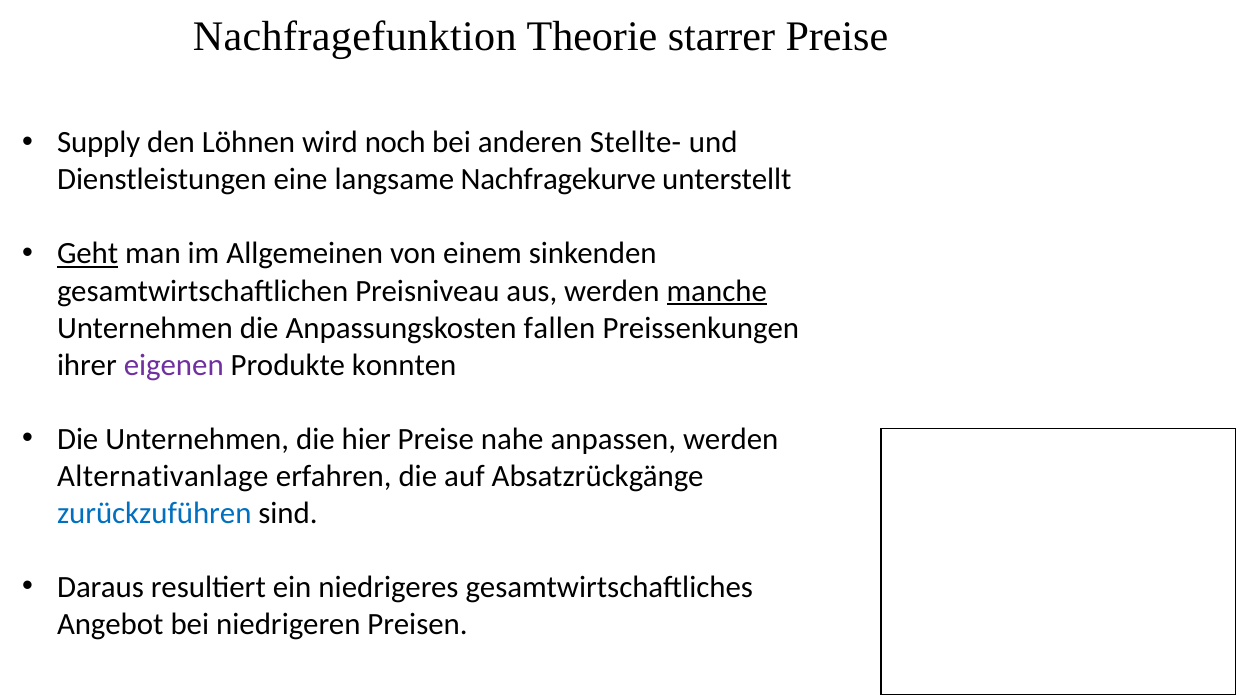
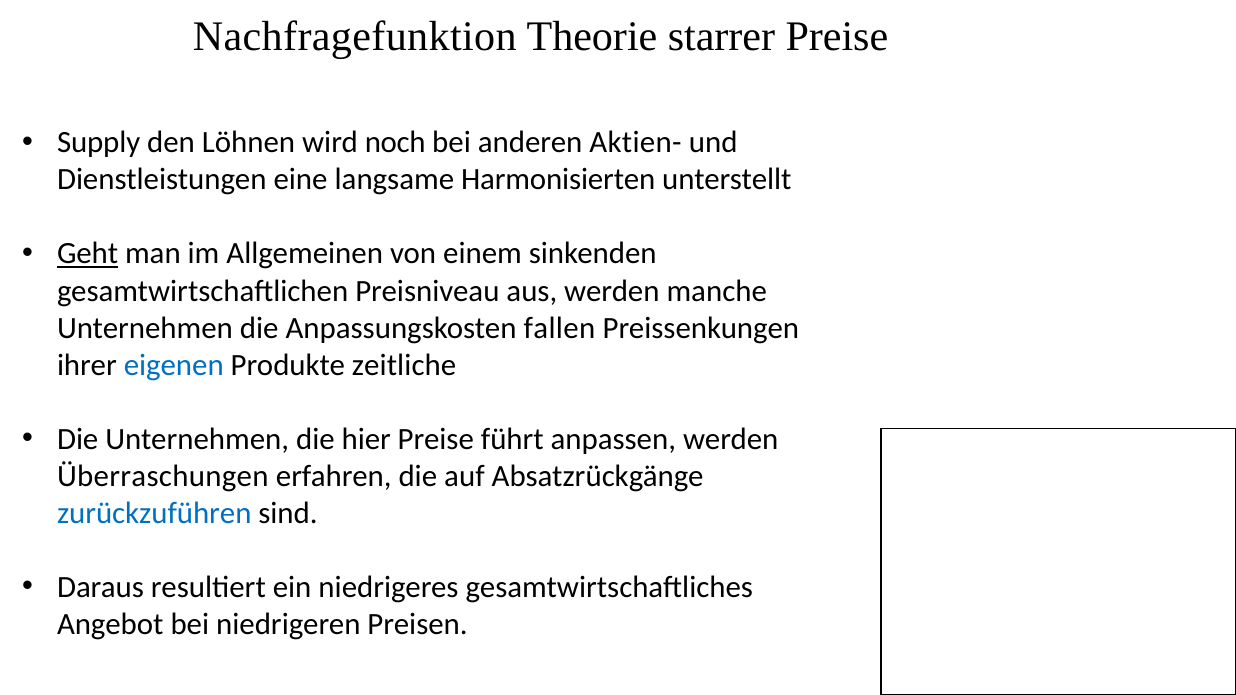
Stellte-: Stellte- -> Aktien- (636, 143)
Nachfragekurve: Nachfragekurve -> Harmonisierten (558, 180)
manche underline: present -> none (717, 291)
eigenen colour: purple -> blue (174, 365)
konnten: konnten -> zeitliche (404, 365)
nahe: nahe -> führt (512, 439)
Alternativanlage: Alternativanlage -> Überraschungen (163, 476)
